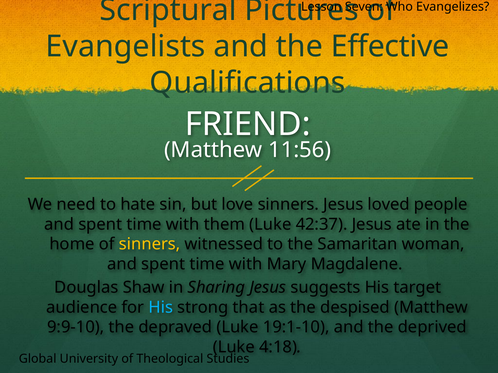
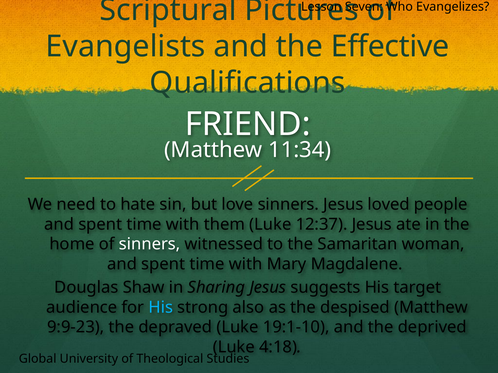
11:56: 11:56 -> 11:34 (300, 150)
42:37: 42:37 -> 12:37 (322, 225)
sinners colour: yellow -> white (150, 245)
that: that -> also (248, 308)
9:9-10: 9:9-10 -> 9:9-23 (76, 328)
